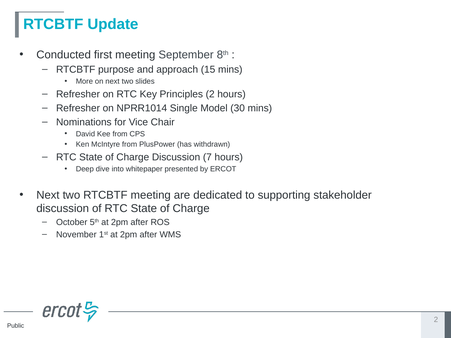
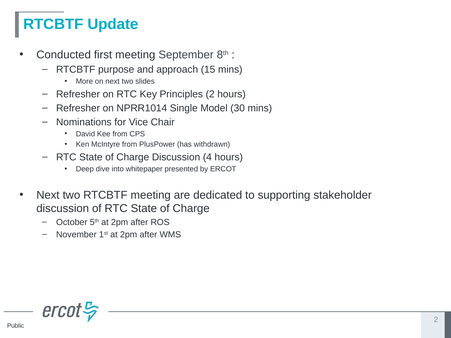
7: 7 -> 4 (207, 157)
